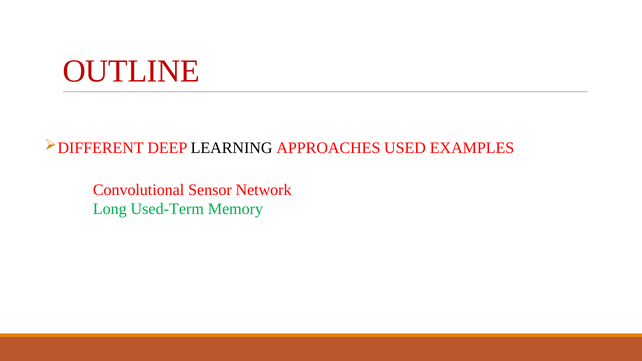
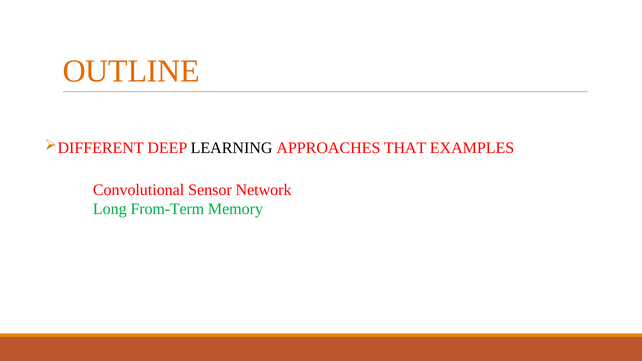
OUTLINE colour: red -> orange (131, 71)
USED: USED -> THAT (405, 148)
Used-Term: Used-Term -> From-Term (167, 209)
